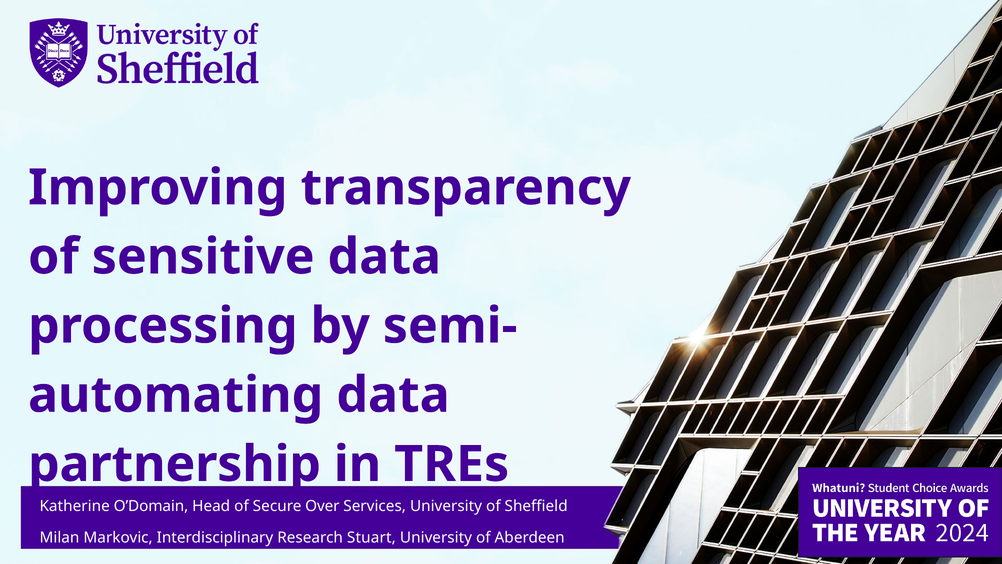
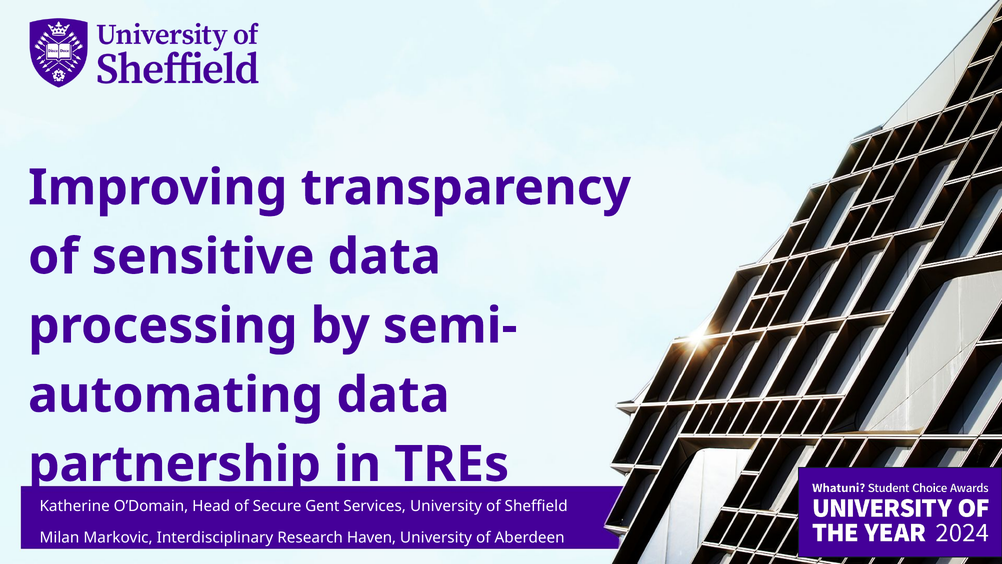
Over: Over -> Gent (322, 506)
Stuart: Stuart -> Haven (372, 537)
